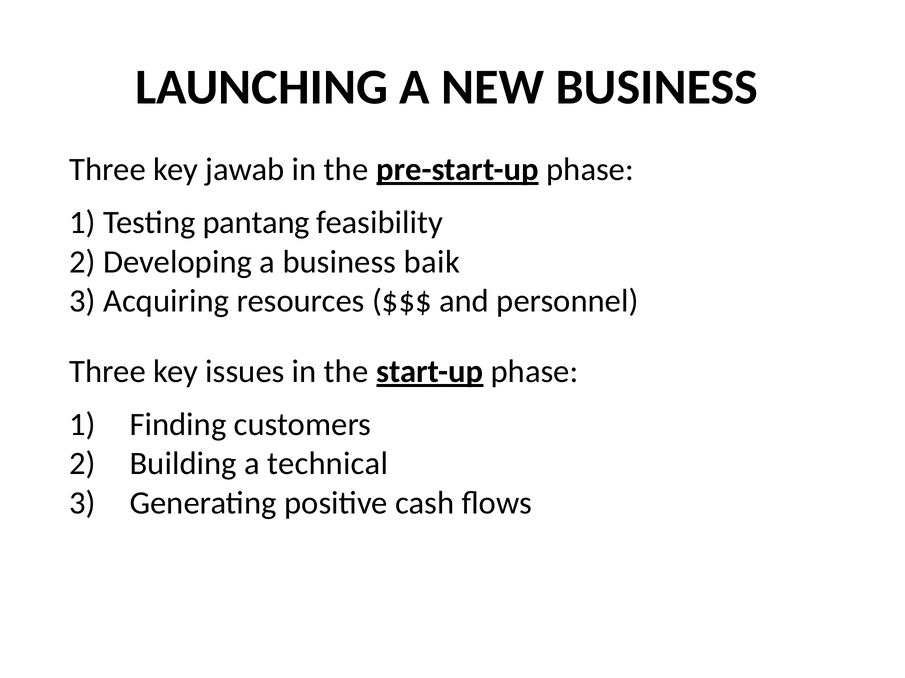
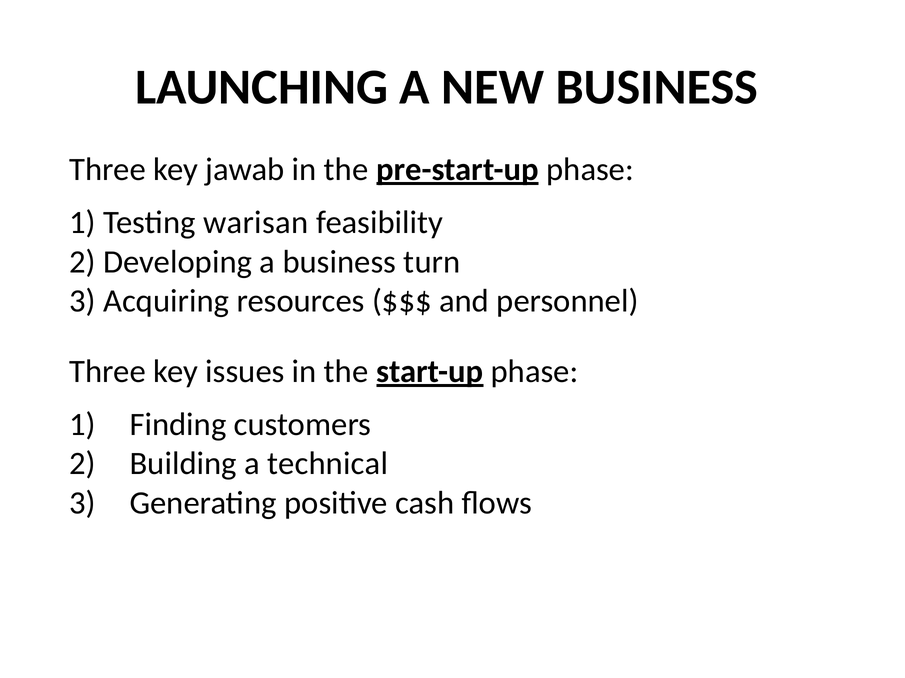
pantang: pantang -> warisan (256, 223)
baik: baik -> turn (432, 262)
